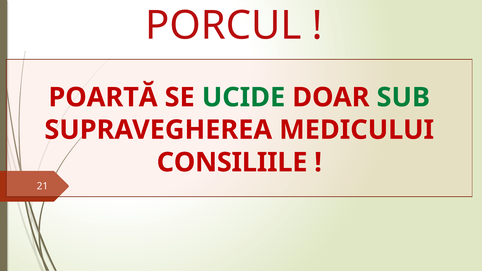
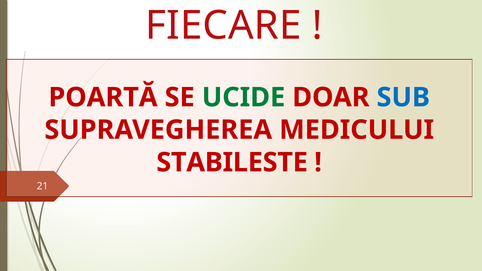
PORCUL: PORCUL -> FIECARE (223, 26)
SUB colour: green -> blue (403, 97)
CONSILIILE: CONSILIILE -> STABILESTE (232, 162)
